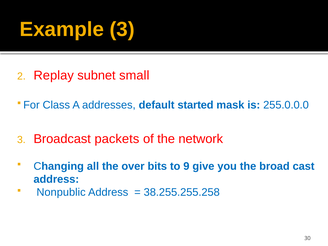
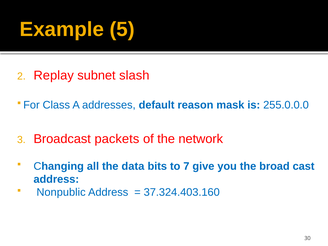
Example 3: 3 -> 5 (122, 29)
small: small -> slash (134, 76)
started: started -> reason (195, 105)
over: over -> data (133, 166)
9: 9 -> 7 (186, 166)
38.255.255.258: 38.255.255.258 -> 37.324.403.160 (182, 192)
